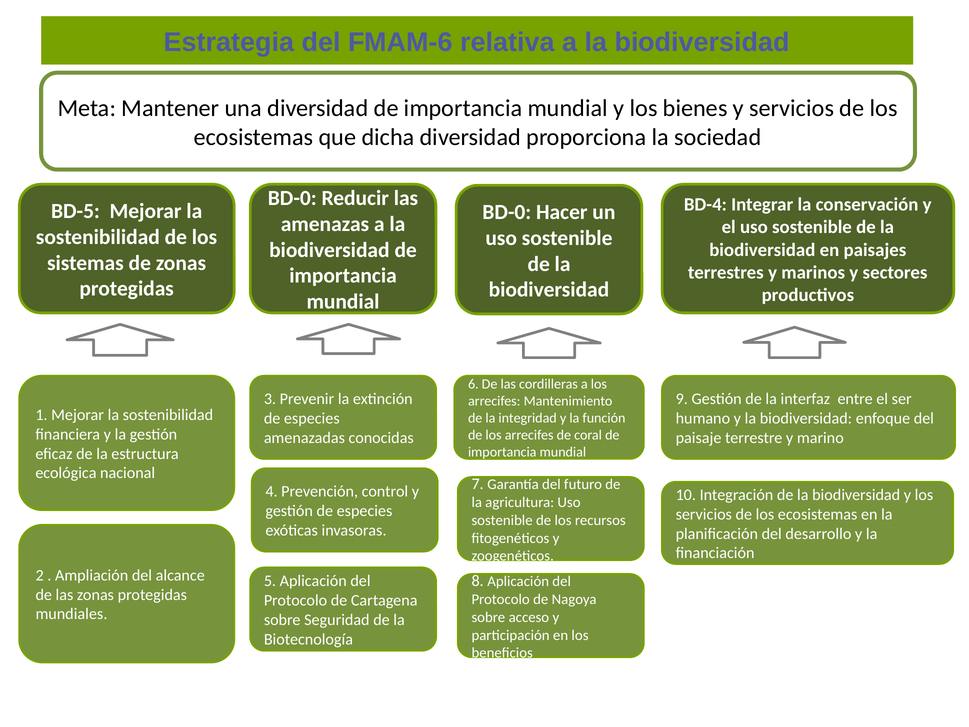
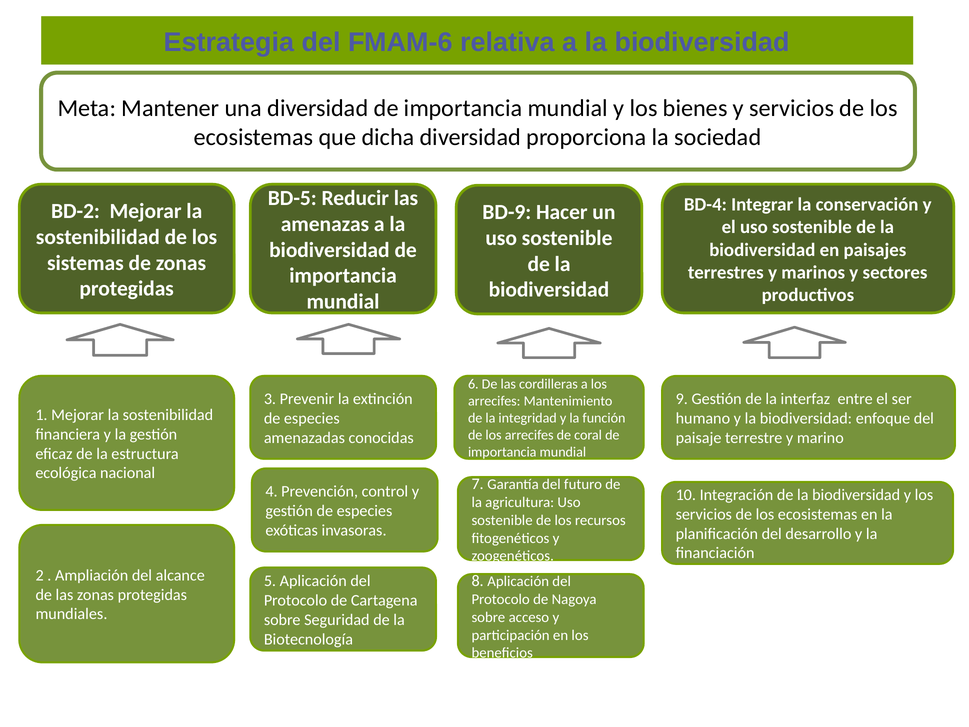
BD-0: BD-0 -> BD-5 (292, 198)
BD-5: BD-5 -> BD-2 (75, 211)
BD-0: BD-0 -> BD-9 (507, 212)
